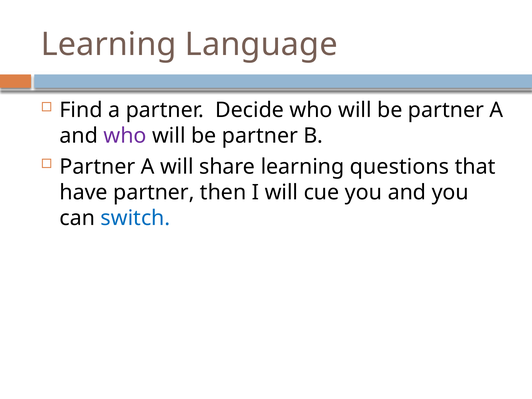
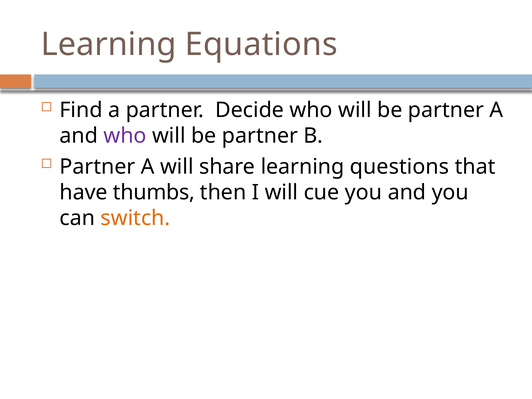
Language: Language -> Equations (261, 44)
have partner: partner -> thumbs (154, 192)
switch colour: blue -> orange (135, 218)
